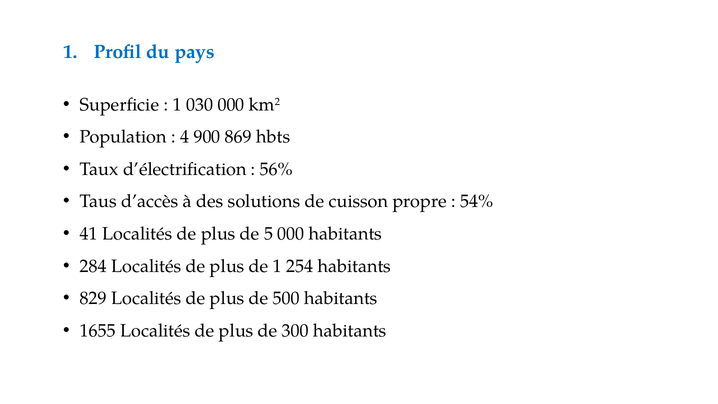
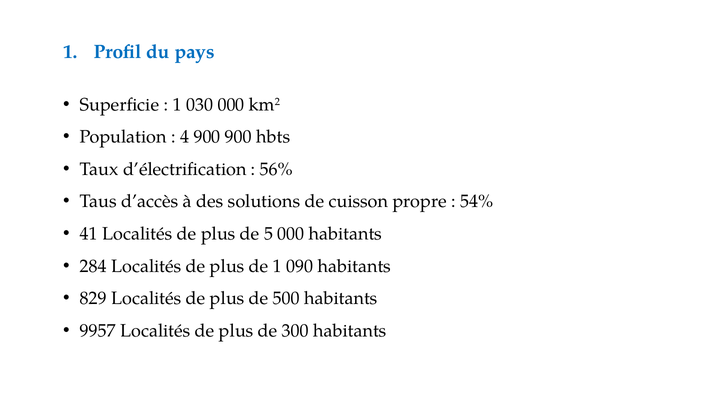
900 869: 869 -> 900 (238, 137)
254: 254 -> 090 (300, 266)
1655: 1655 -> 9957 (98, 331)
